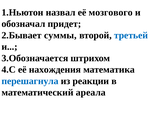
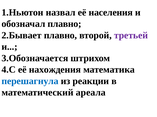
мозгового: мозгового -> населения (111, 12)
обозначал придет: придет -> плавно (64, 24)
суммы: суммы -> плавно (60, 35)
третьей colour: blue -> purple (131, 35)
